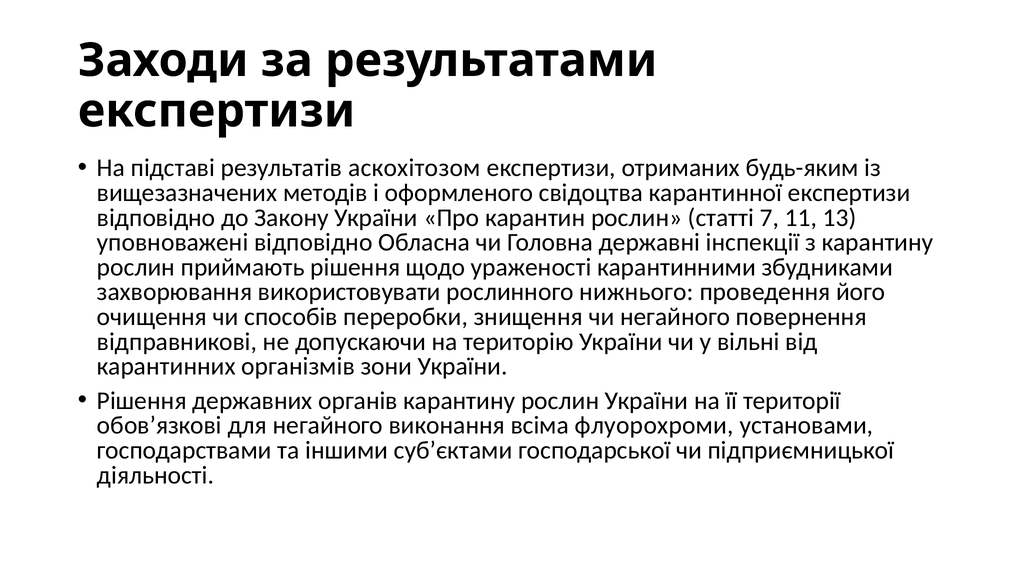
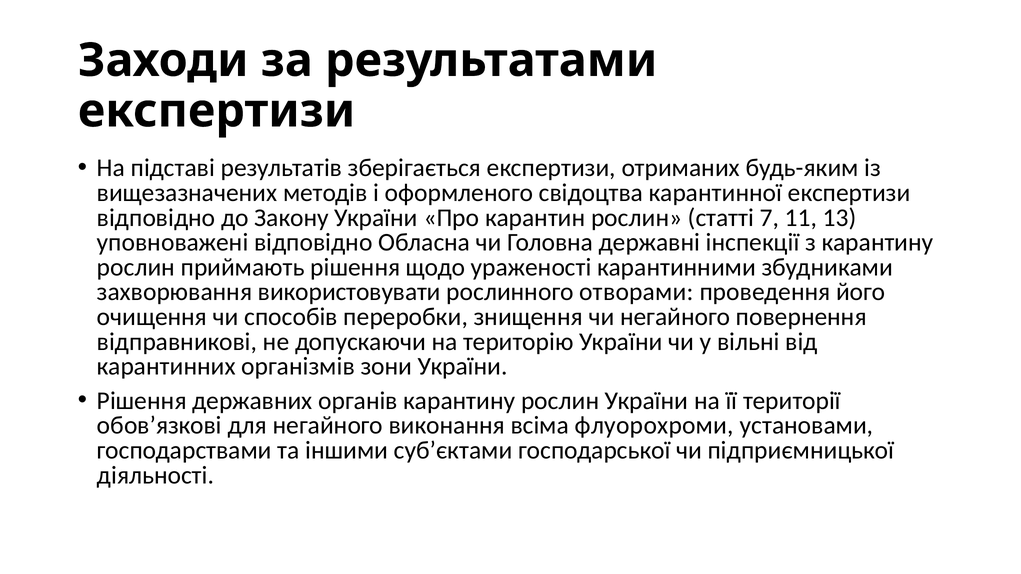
аскохітозом: аскохітозом -> зберігається (414, 168)
нижнього: нижнього -> отворами (636, 292)
